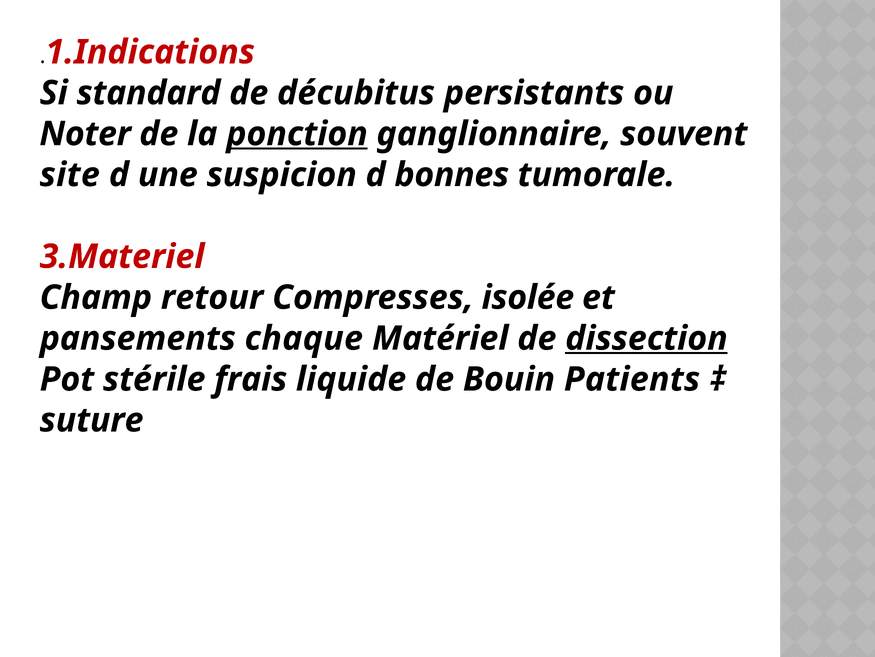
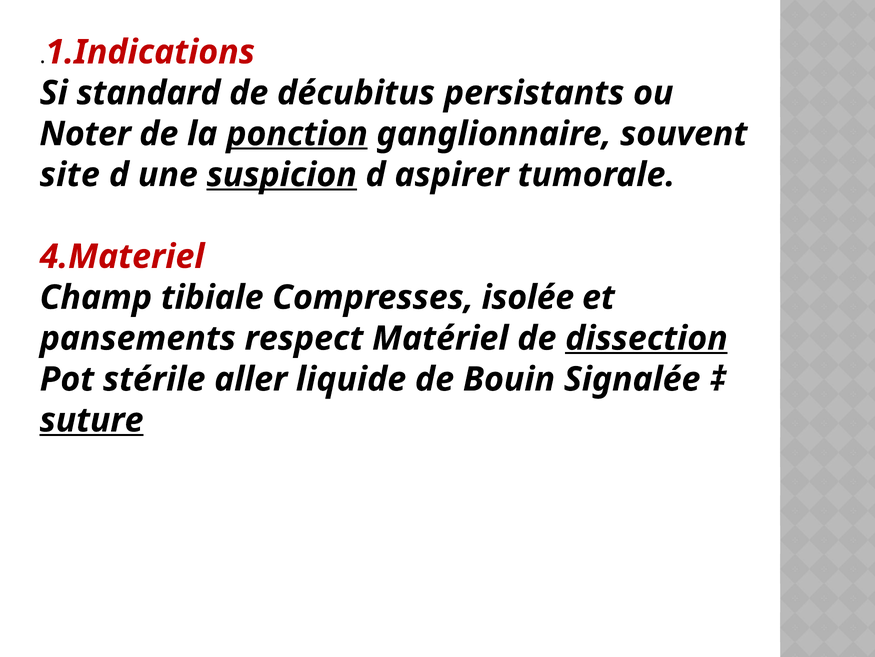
suspicion underline: none -> present (282, 175)
bonnes: bonnes -> aspirer (452, 175)
3.Materiel: 3.Materiel -> 4.Materiel (122, 256)
retour: retour -> tibiale (212, 297)
chaque: chaque -> respect (304, 338)
frais: frais -> aller (251, 379)
Patients: Patients -> Signalée (632, 379)
suture underline: none -> present (92, 420)
